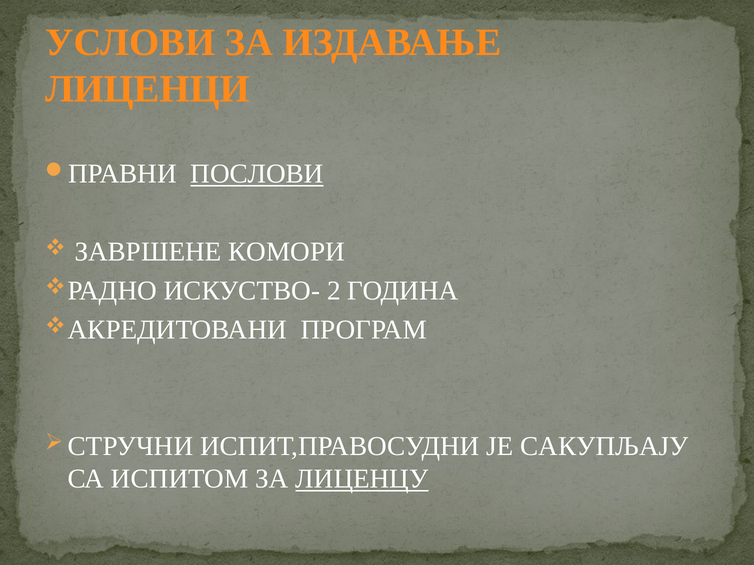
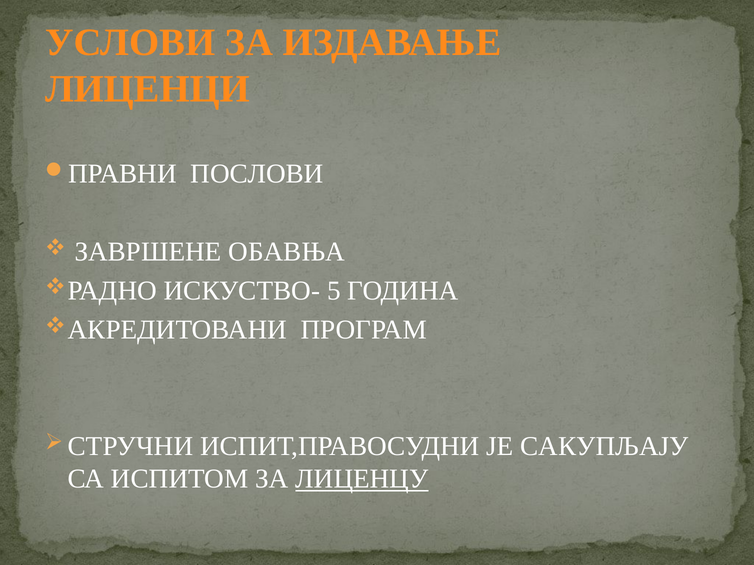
ПОСЛОВИ underline: present -> none (257, 174)
КОМОРИ: КОМОРИ -> ОБАВЊА (287, 252)
2: 2 -> 5 (334, 291)
